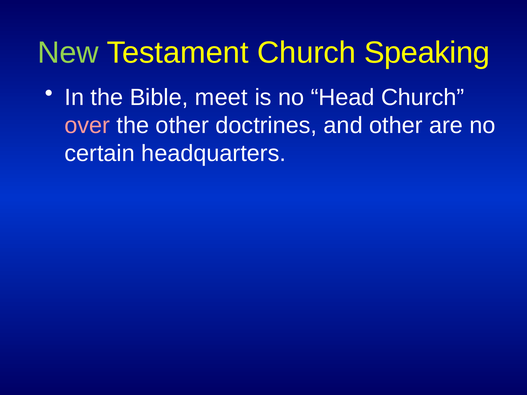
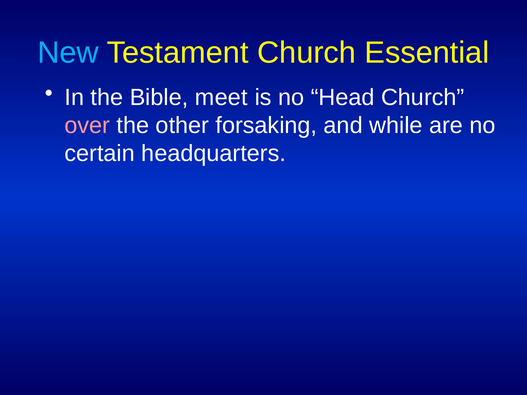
New colour: light green -> light blue (68, 53)
Speaking: Speaking -> Essential (427, 53)
doctrines: doctrines -> forsaking (266, 125)
and other: other -> while (396, 125)
